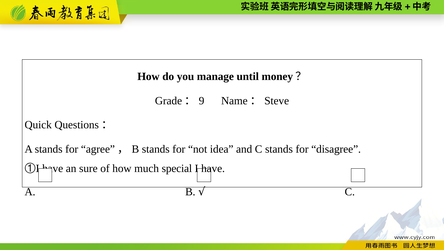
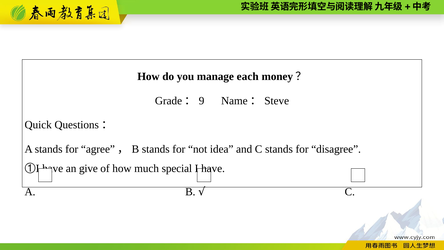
until: until -> each (248, 77)
sure: sure -> give (88, 168)
